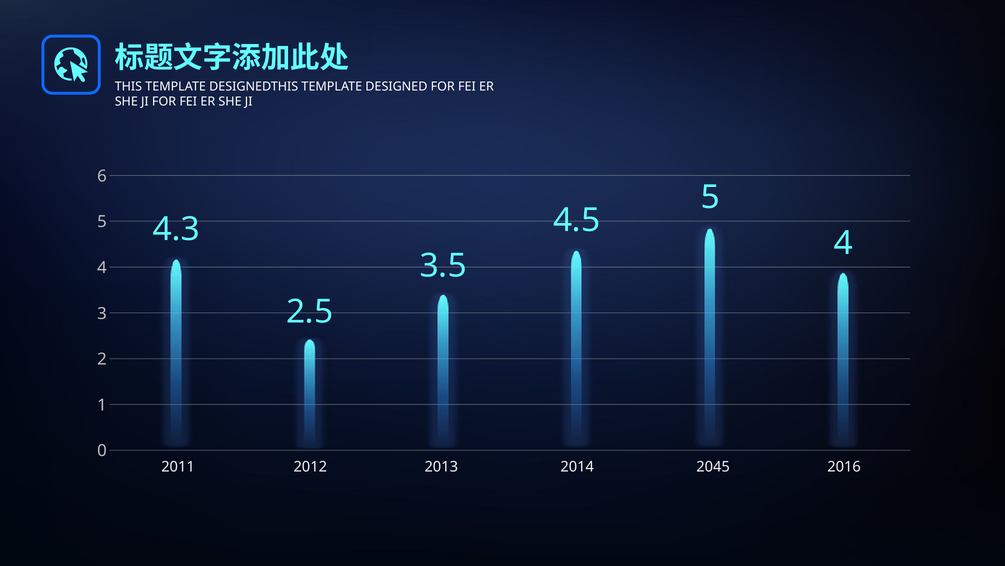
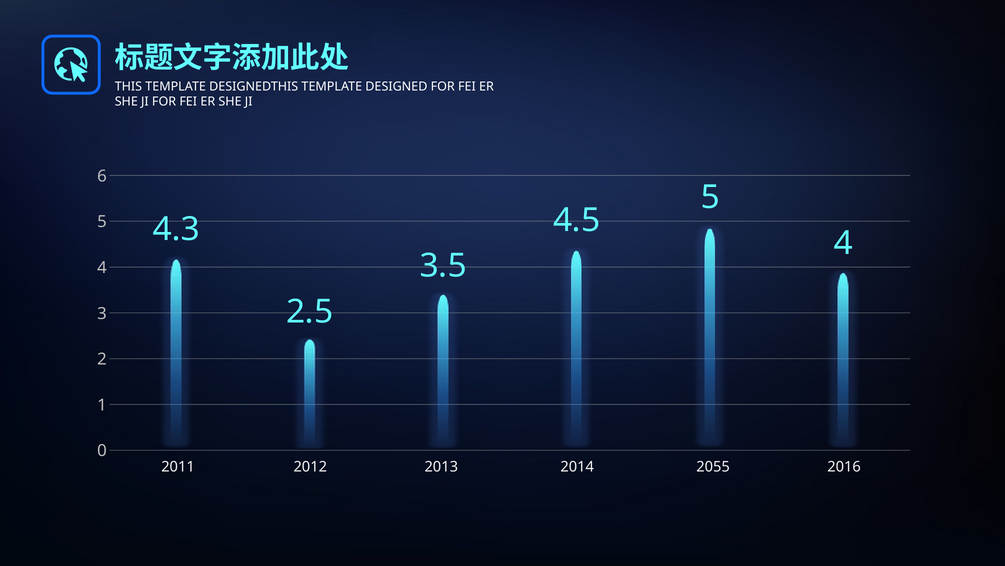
2045: 2045 -> 2055 (713, 466)
